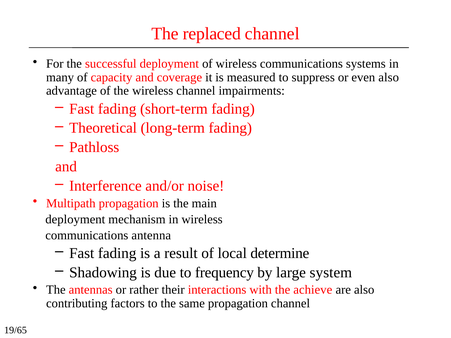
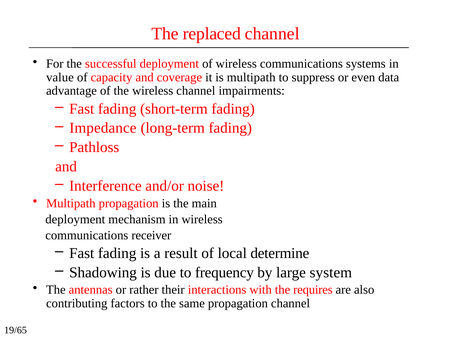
many: many -> value (60, 77)
is measured: measured -> multipath (251, 77)
even also: also -> data (389, 77)
Theoretical: Theoretical -> Impedance (103, 128)
antenna: antenna -> receiver (151, 235)
achieve: achieve -> requires (313, 290)
